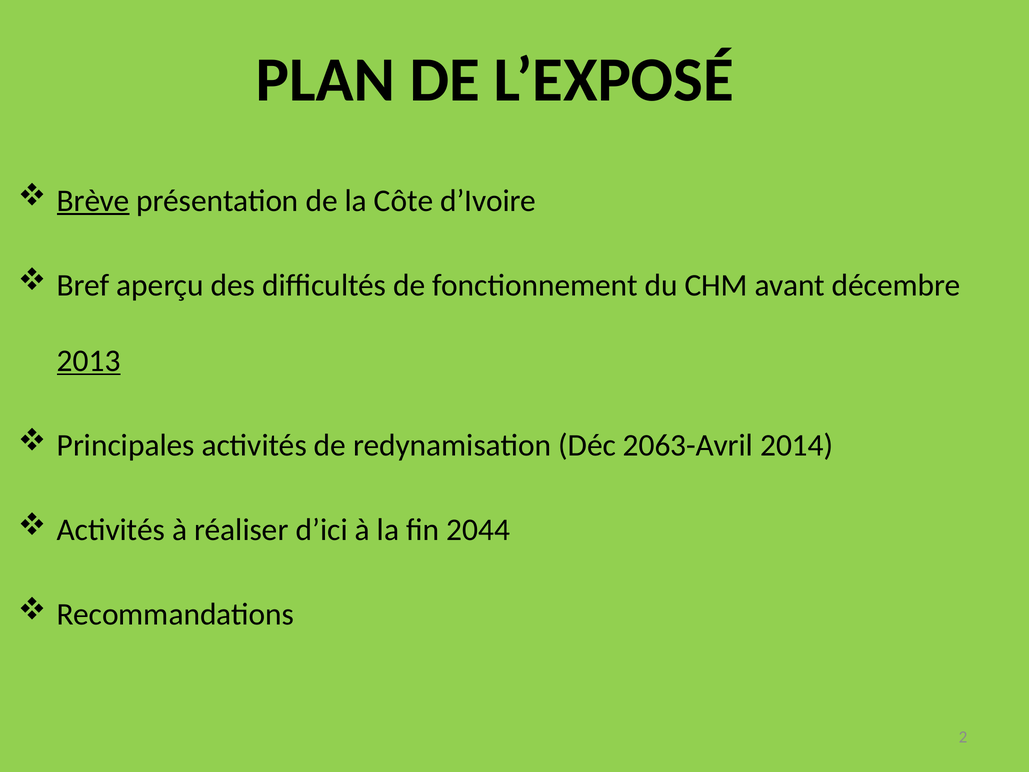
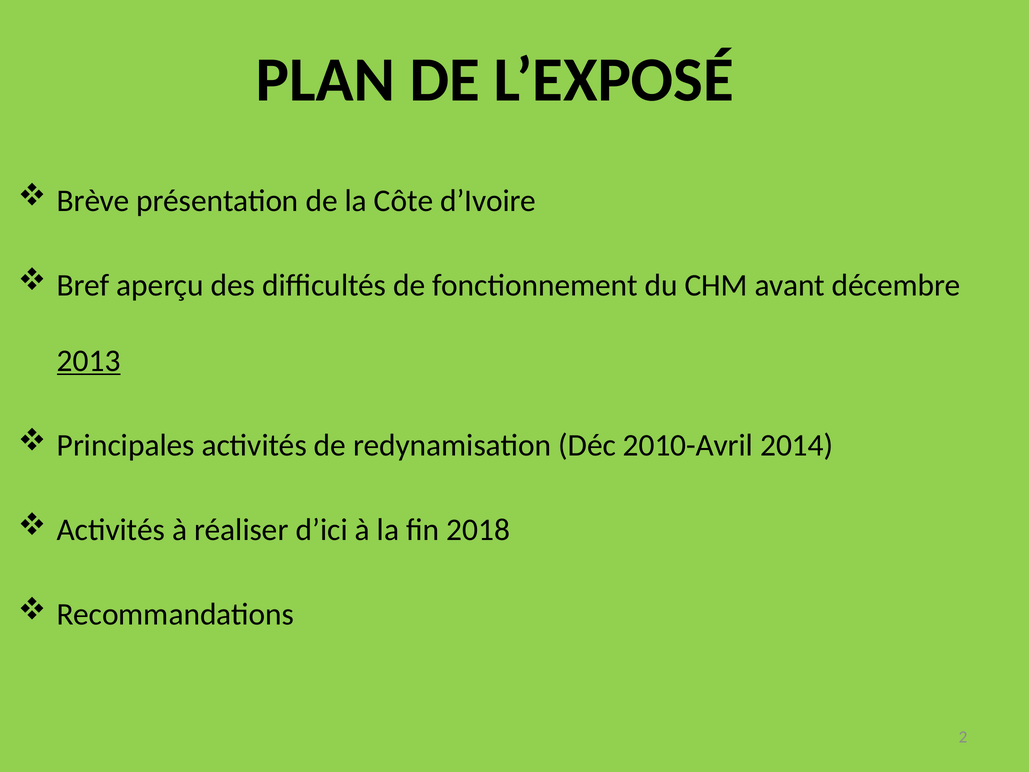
Brève underline: present -> none (93, 201)
2063-Avril: 2063-Avril -> 2010-Avril (688, 445)
2044: 2044 -> 2018 (478, 530)
